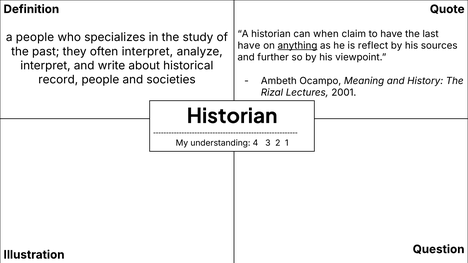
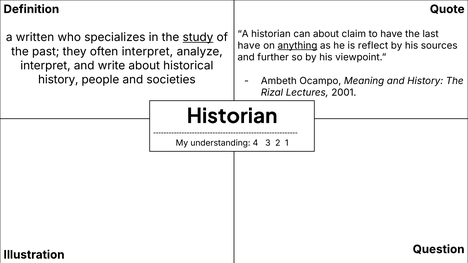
can when: when -> about (326, 34)
a people: people -> written (35, 37)
study underline: none -> present (198, 37)
record: record -> history (58, 80)
